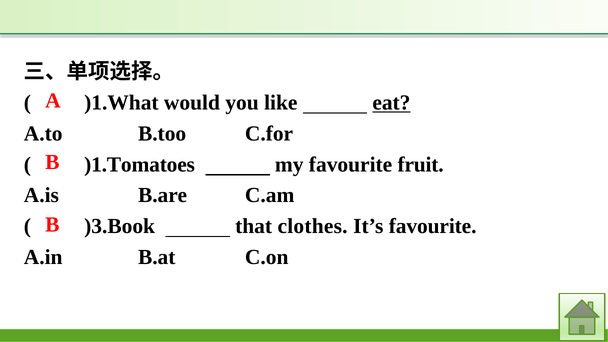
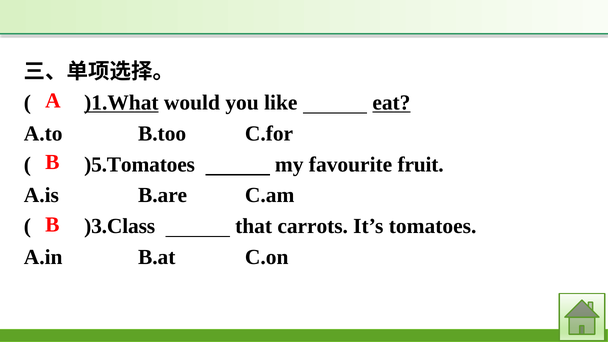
)1.What underline: none -> present (121, 103)
)1.Tomatoes: )1.Tomatoes -> )5.Tomatoes (140, 164)
)3.Book: )3.Book -> )3.Class (120, 226)
clothes: clothes -> carrots (313, 226)
It’s favourite: favourite -> tomatoes (433, 226)
